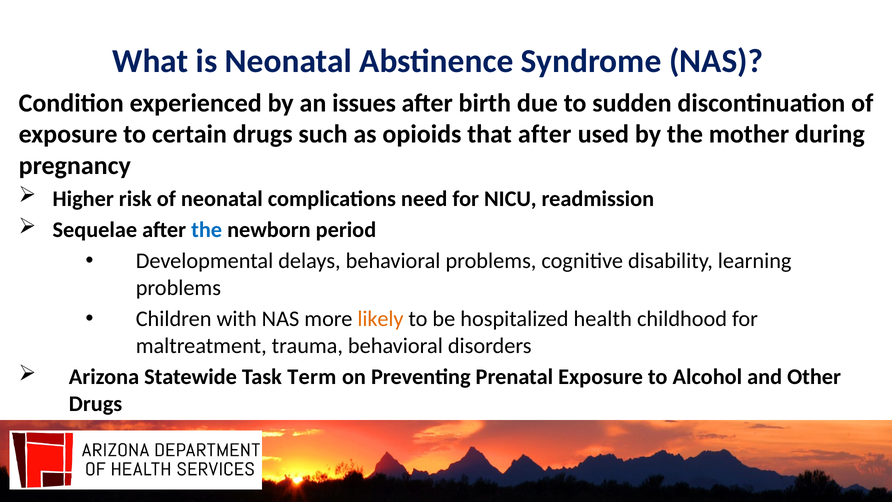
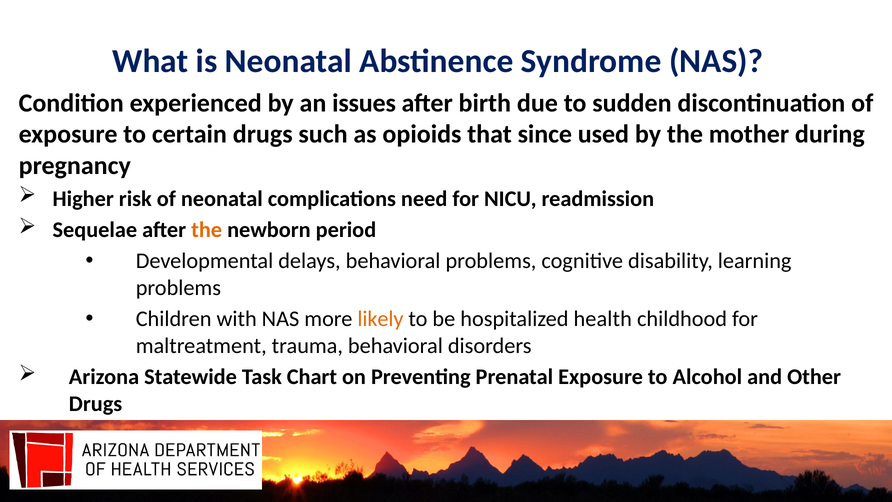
that after: after -> since (545, 134)
the colour: blue -> orange (207, 230)
Term: Term -> Chart (312, 377)
